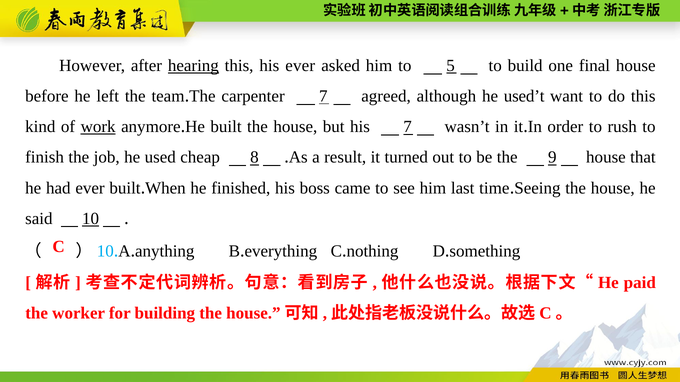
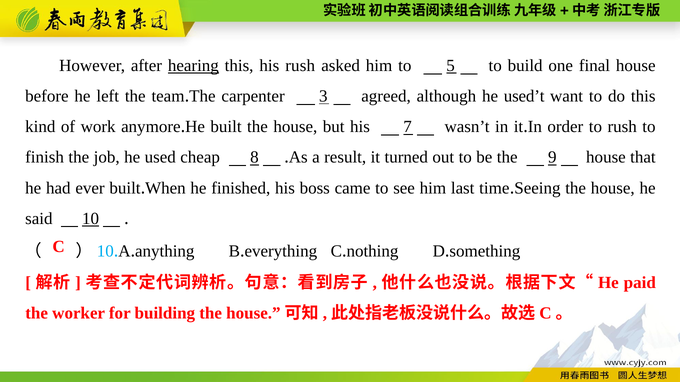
his ever: ever -> rush (300, 66)
carpenter 7: 7 -> 3 (323, 96)
work underline: present -> none (98, 127)
